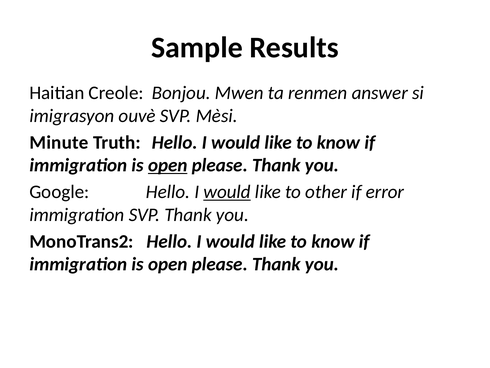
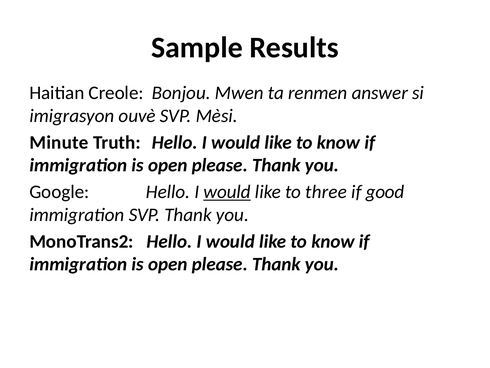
open underline: present -> none (168, 165)
other: other -> three (326, 192)
error: error -> good (385, 192)
